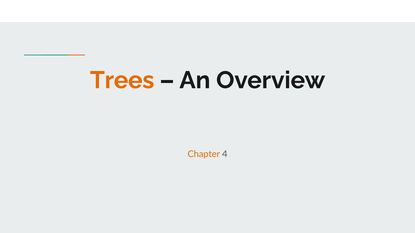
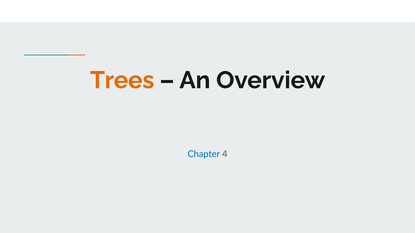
Chapter colour: orange -> blue (204, 154)
